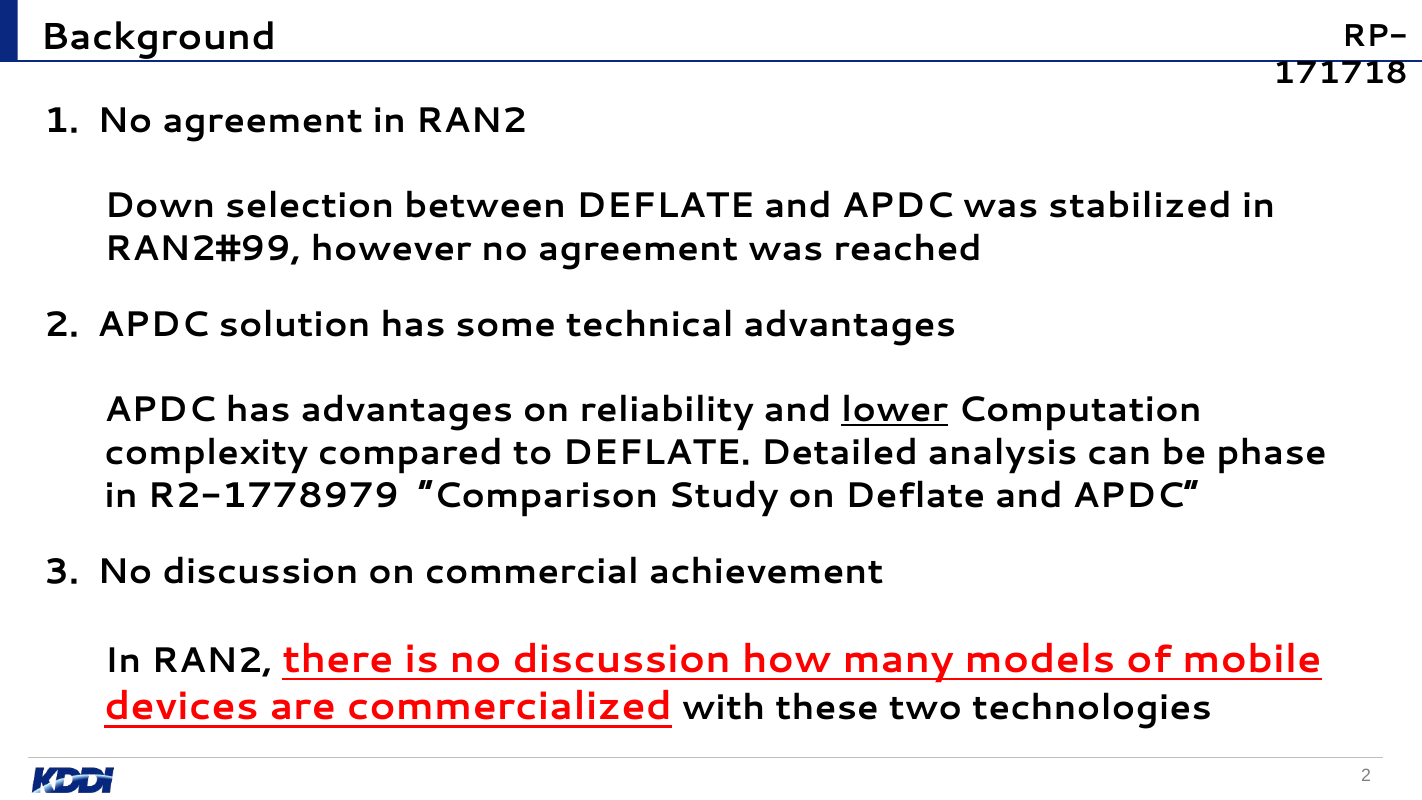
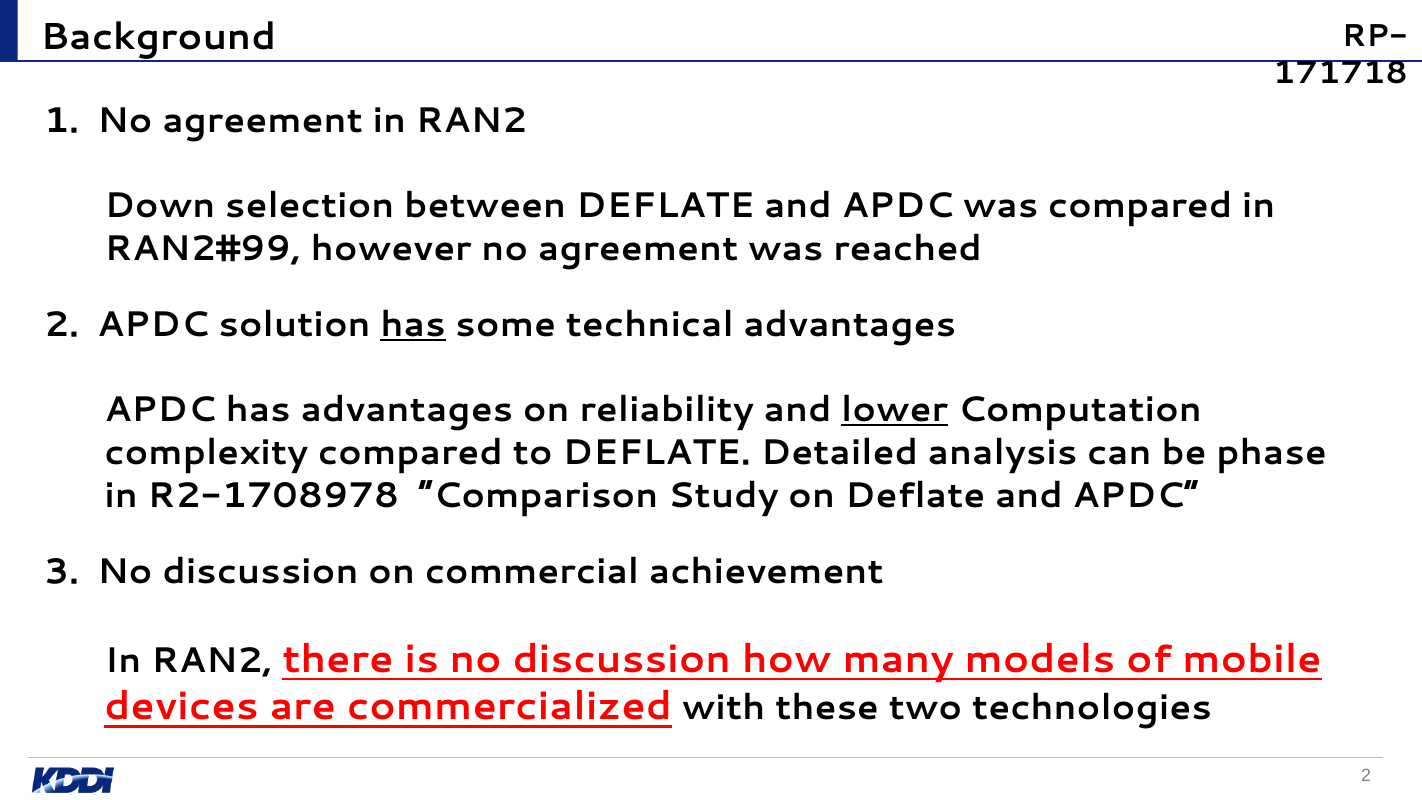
was stabilized: stabilized -> compared (1140, 206)
has underline: none -> present (413, 325)
R2-1778979: R2-1778979 -> R2-1708978 (273, 495)
